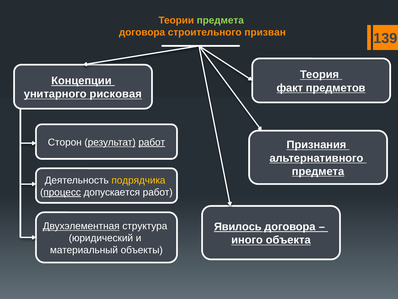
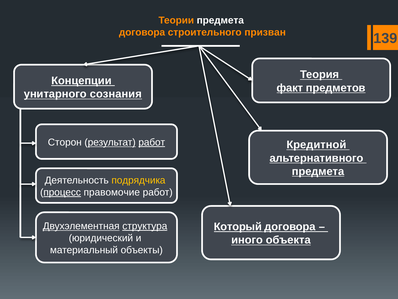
предмета colour: light green -> white (220, 20)
рисковая: рисковая -> сознания (116, 94)
Признания: Признания -> Кредитной (316, 145)
допускается: допускается -> правомочие (112, 192)
структура underline: none -> present (145, 226)
Явилось: Явилось -> Который (238, 226)
